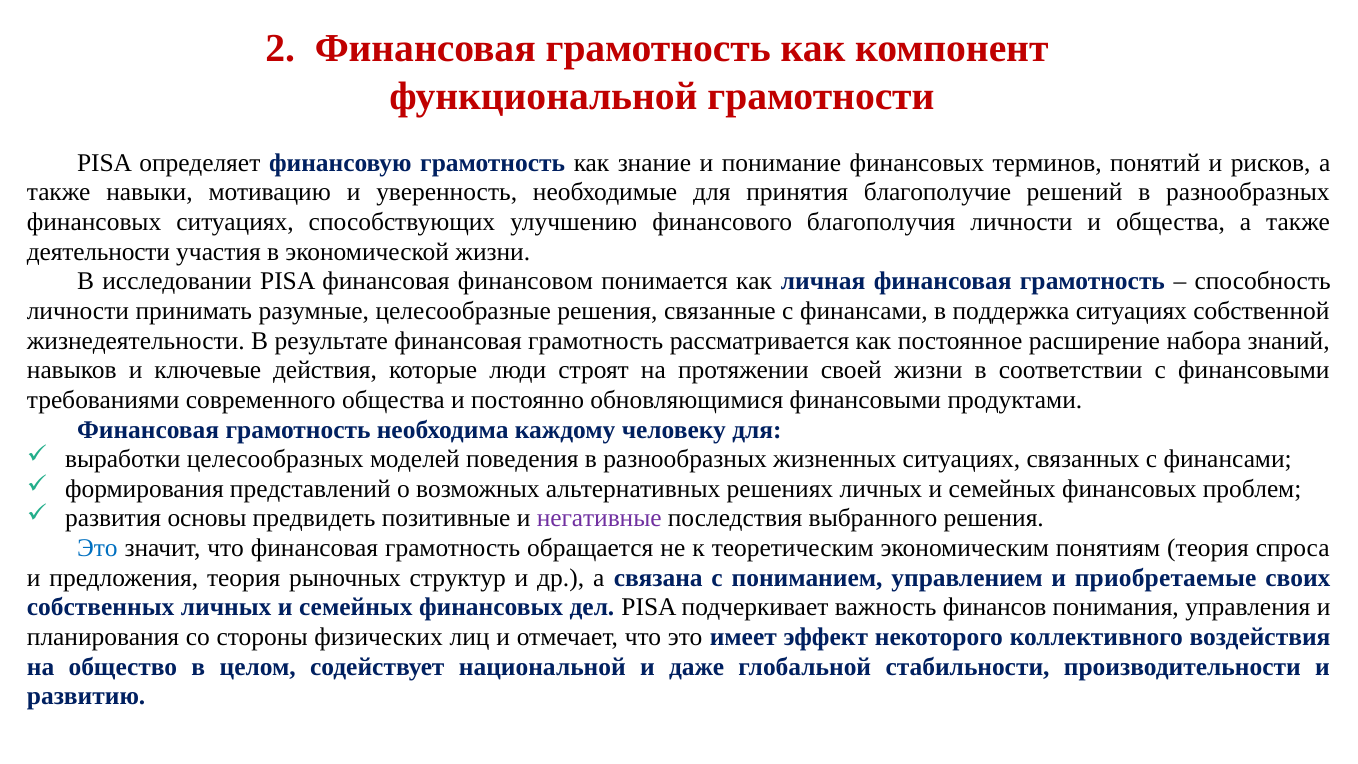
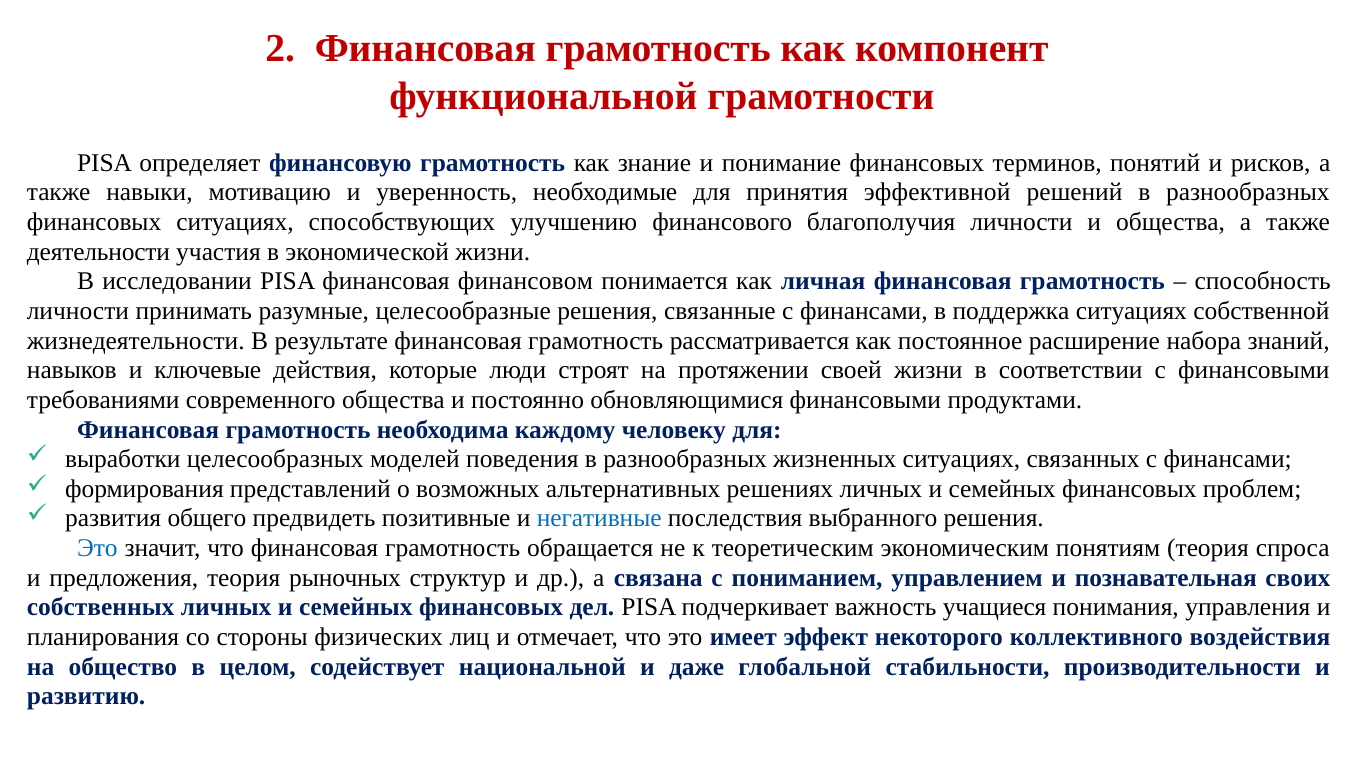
благополучие: благополучие -> эффективной (937, 193)
основы: основы -> общего (207, 518)
негативные colour: purple -> blue (599, 518)
приобретаемые: приобретаемые -> познавательная (1166, 578)
финансов: финансов -> учащиеся (995, 607)
